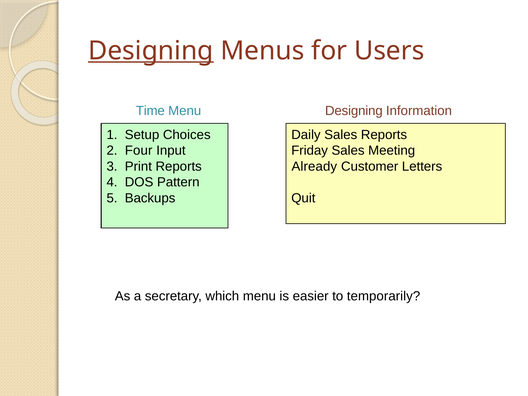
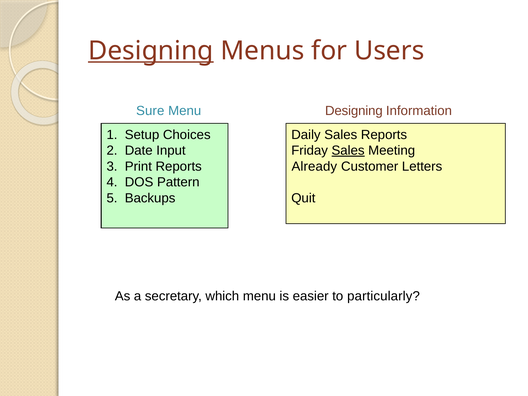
Time: Time -> Sure (150, 111)
Four: Four -> Date (139, 151)
Sales underline: none -> present (348, 151)
temporarily: temporarily -> particularly (384, 296)
